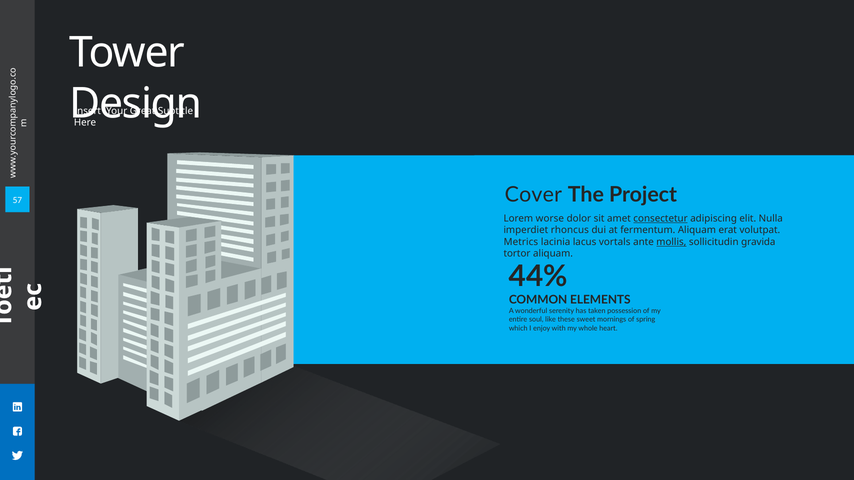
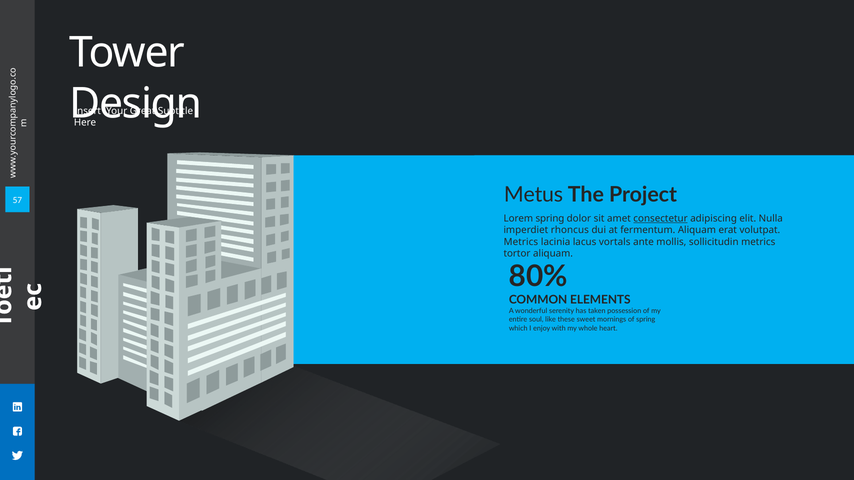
Cover: Cover -> Metus (534, 195)
Lorem worse: worse -> spring (550, 219)
mollis underline: present -> none (671, 242)
sollicitudin gravida: gravida -> metrics (758, 242)
44%: 44% -> 80% (538, 276)
